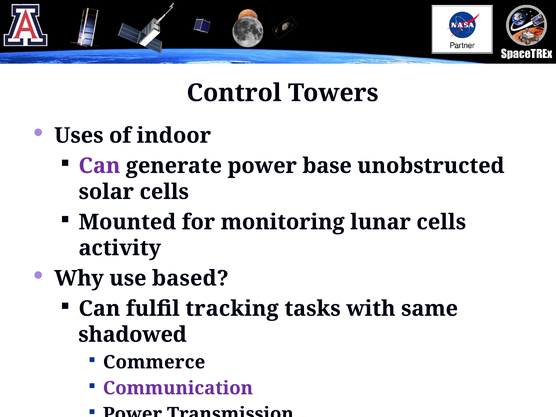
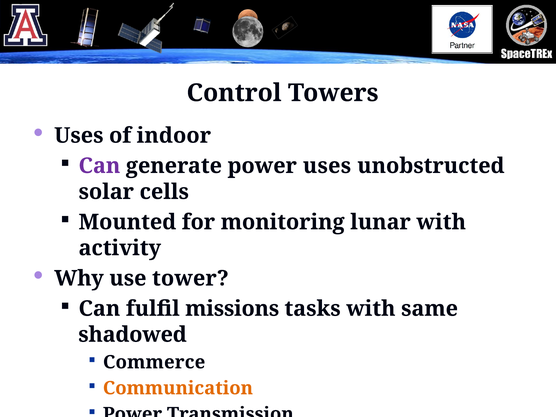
power base: base -> uses (327, 166)
lunar cells: cells -> with (441, 222)
based: based -> tower (190, 278)
tracking: tracking -> missions (232, 309)
Communication colour: purple -> orange (178, 388)
